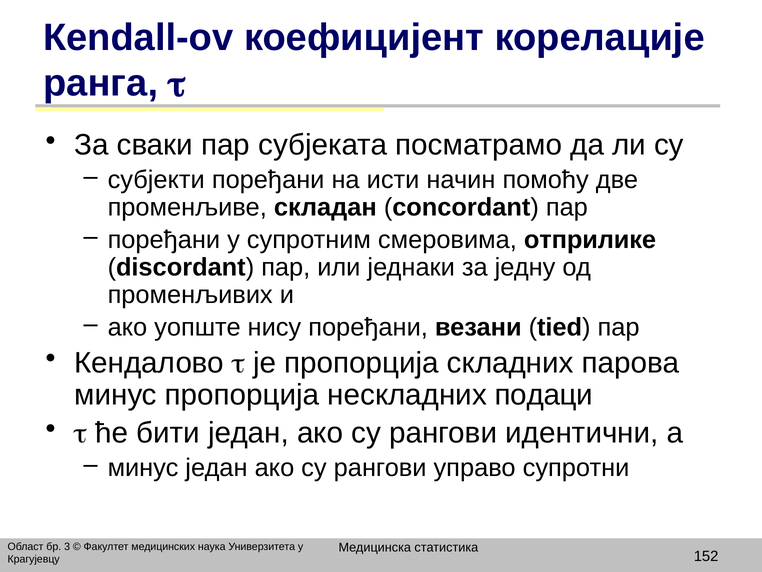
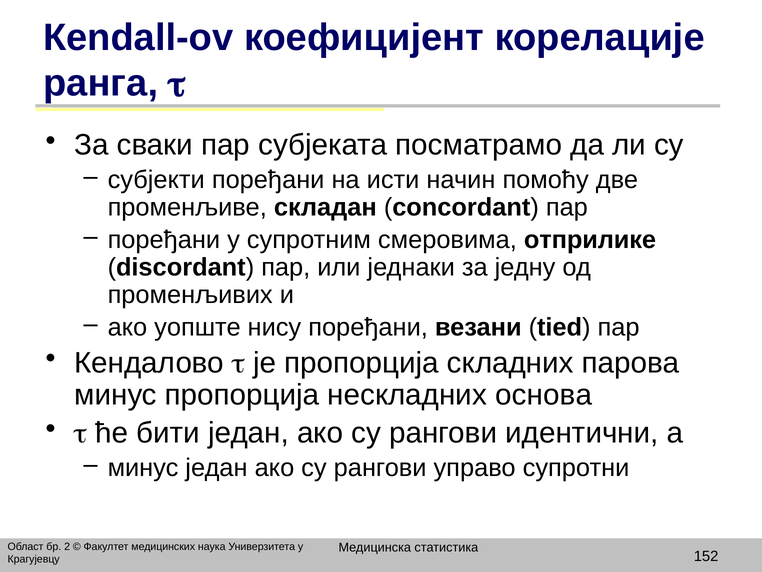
подаци: подаци -> основа (544, 395)
3: 3 -> 2 (67, 546)
